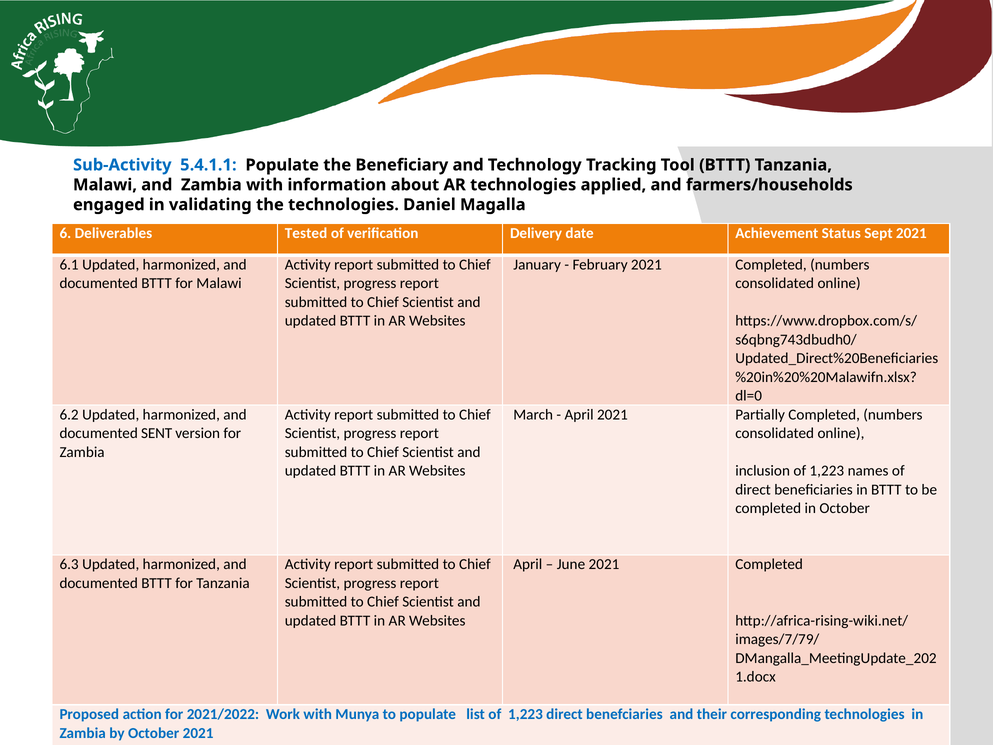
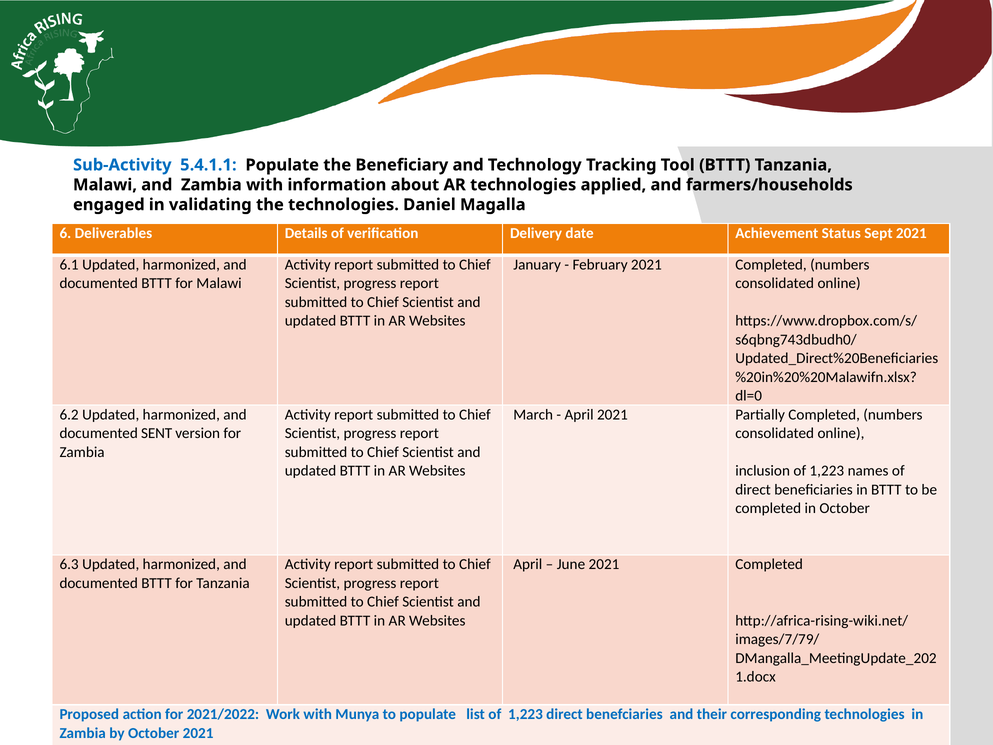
Tested: Tested -> Details (306, 233)
